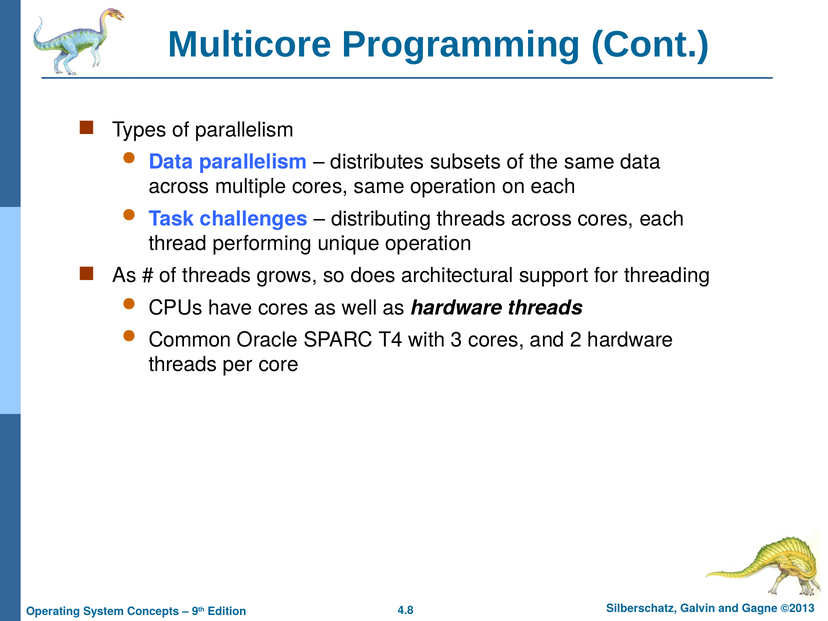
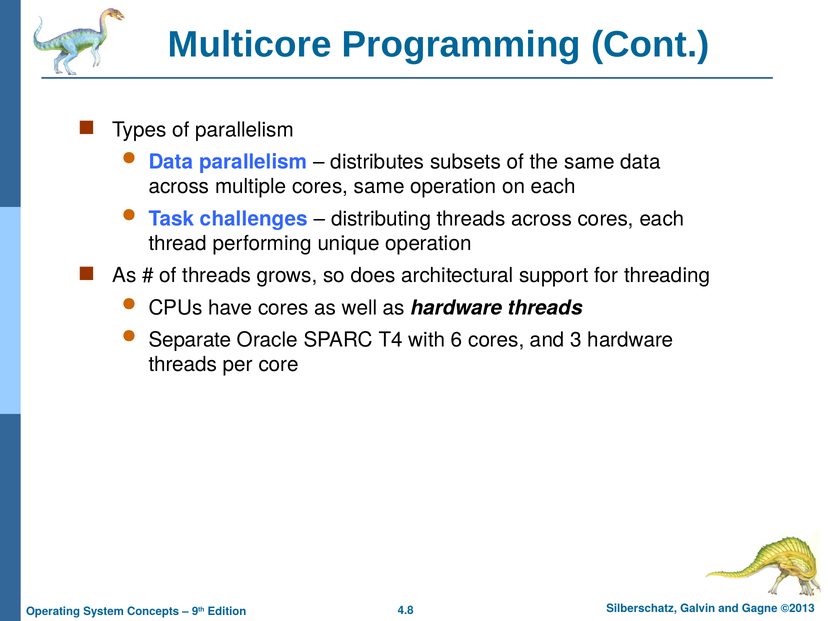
Common: Common -> Separate (190, 340)
3: 3 -> 6 (457, 340)
2: 2 -> 3 (576, 340)
